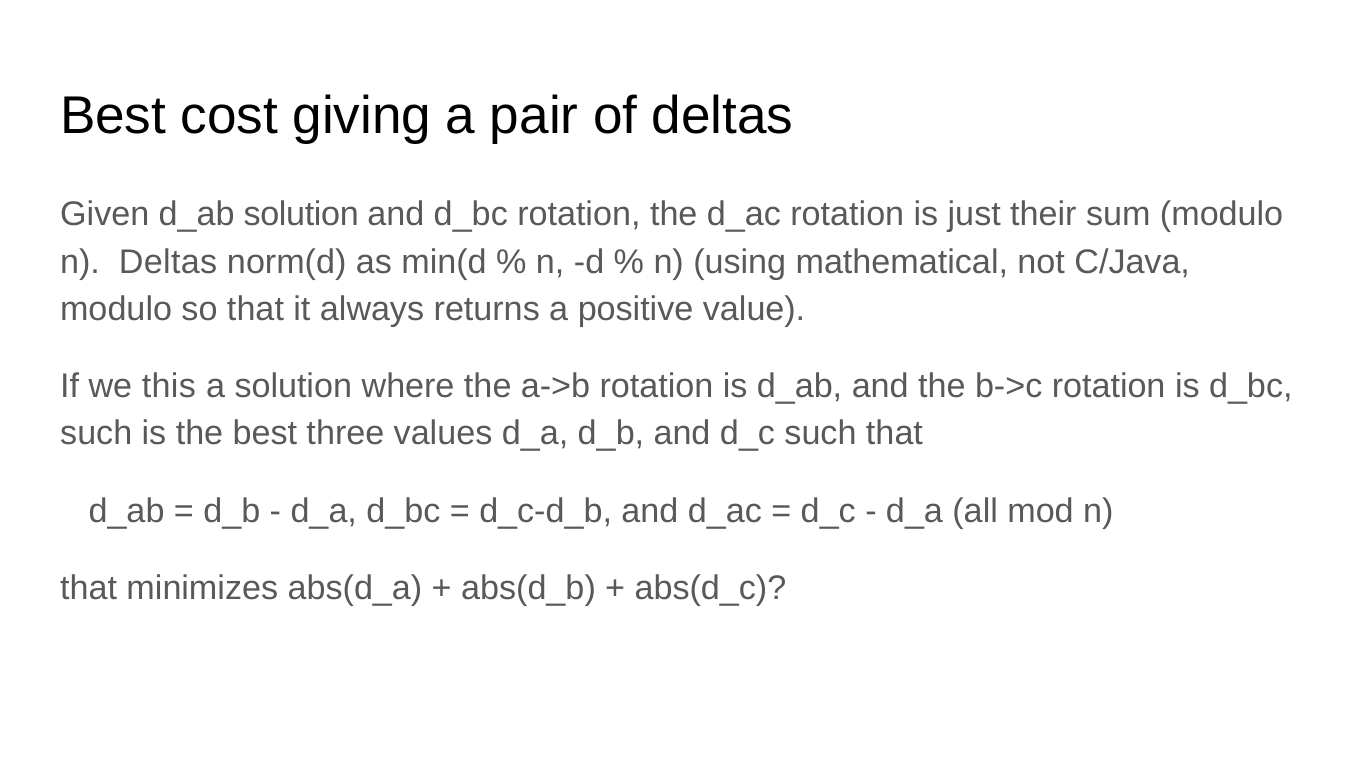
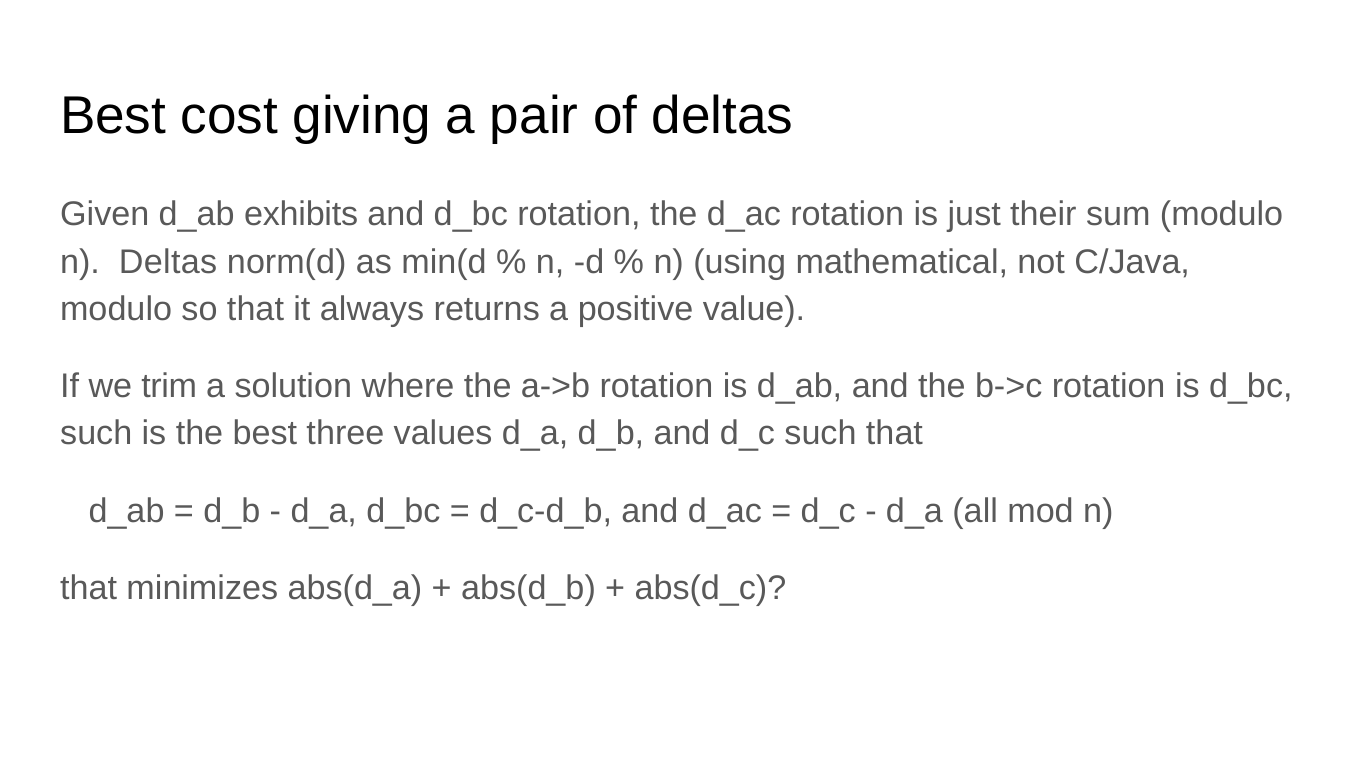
d_ab solution: solution -> exhibits (301, 215)
this: this -> trim (169, 386)
